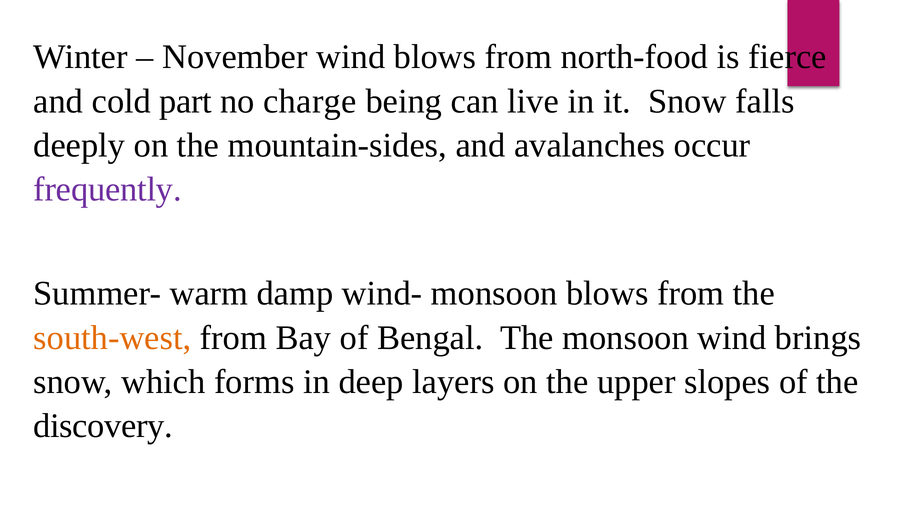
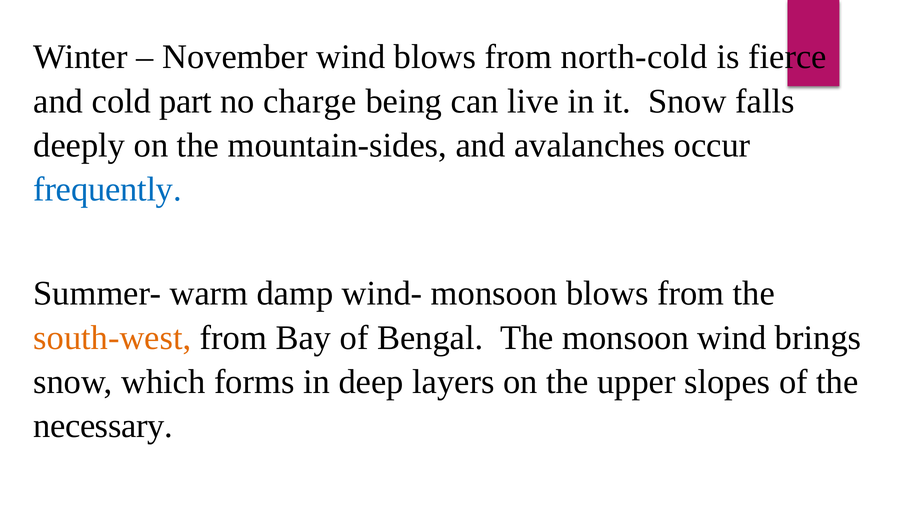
north-food: north-food -> north-cold (634, 57)
frequently colour: purple -> blue (108, 190)
discovery: discovery -> necessary (103, 427)
